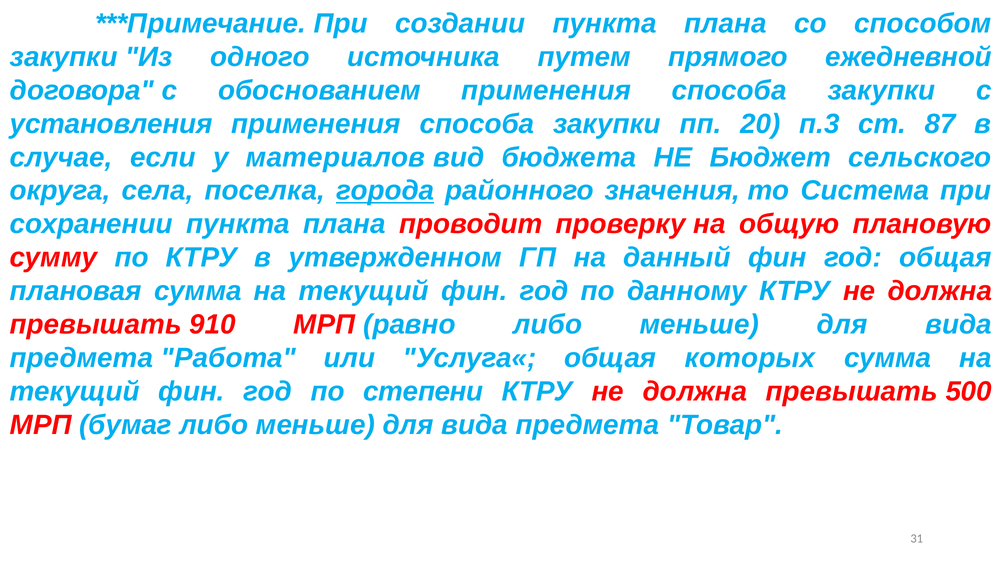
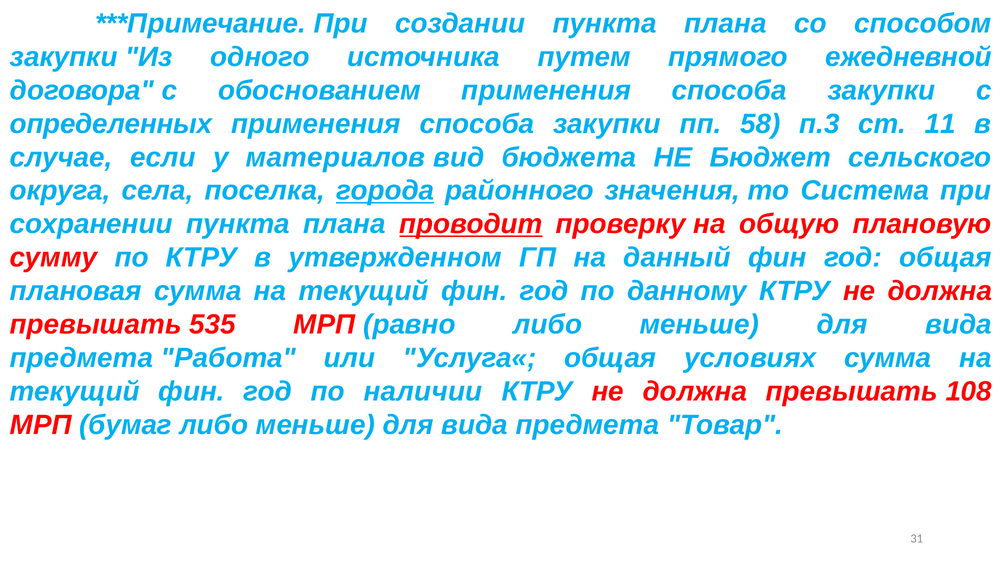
установления: установления -> определенных (111, 124)
20: 20 -> 58 (760, 124)
87: 87 -> 11 (940, 124)
проводит underline: none -> present (471, 224)
910: 910 -> 535 (212, 324)
которых: которых -> условиях (750, 358)
степени: степени -> наличии (423, 391)
500: 500 -> 108 (969, 391)
